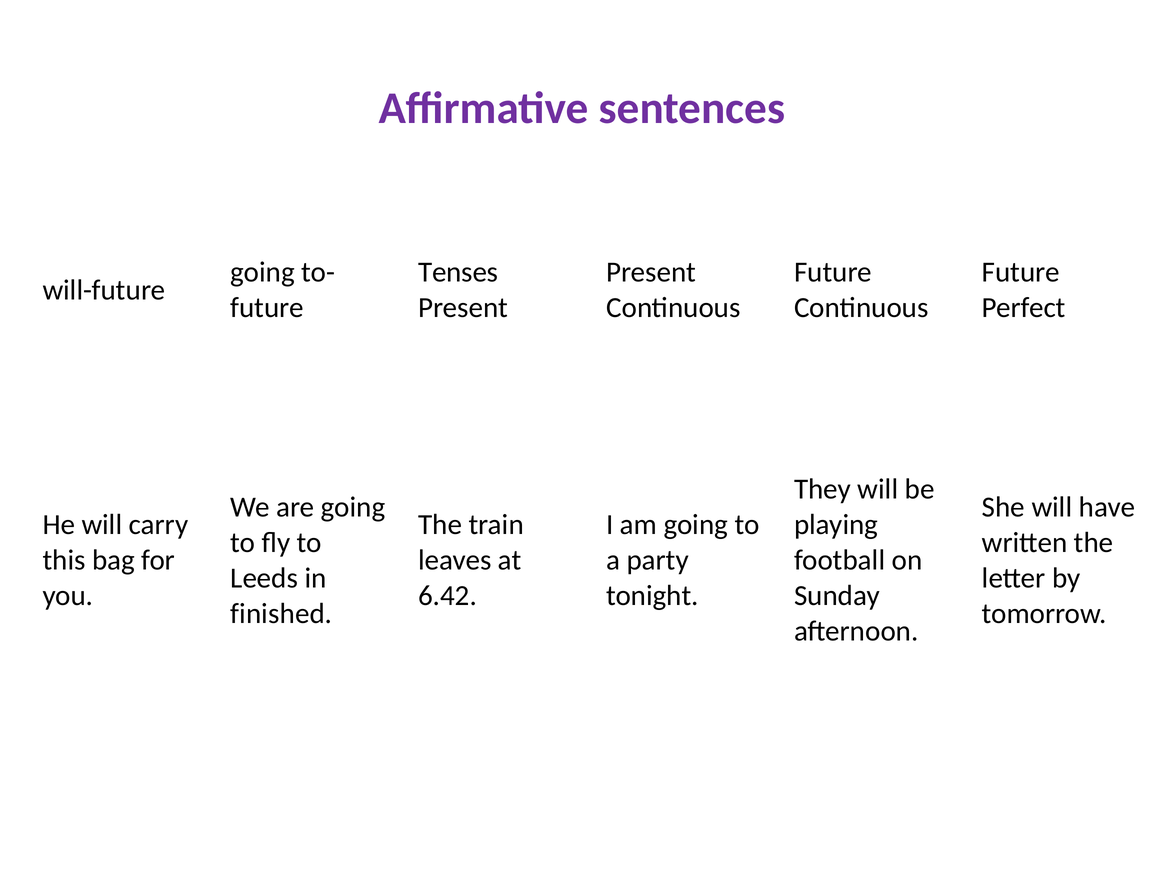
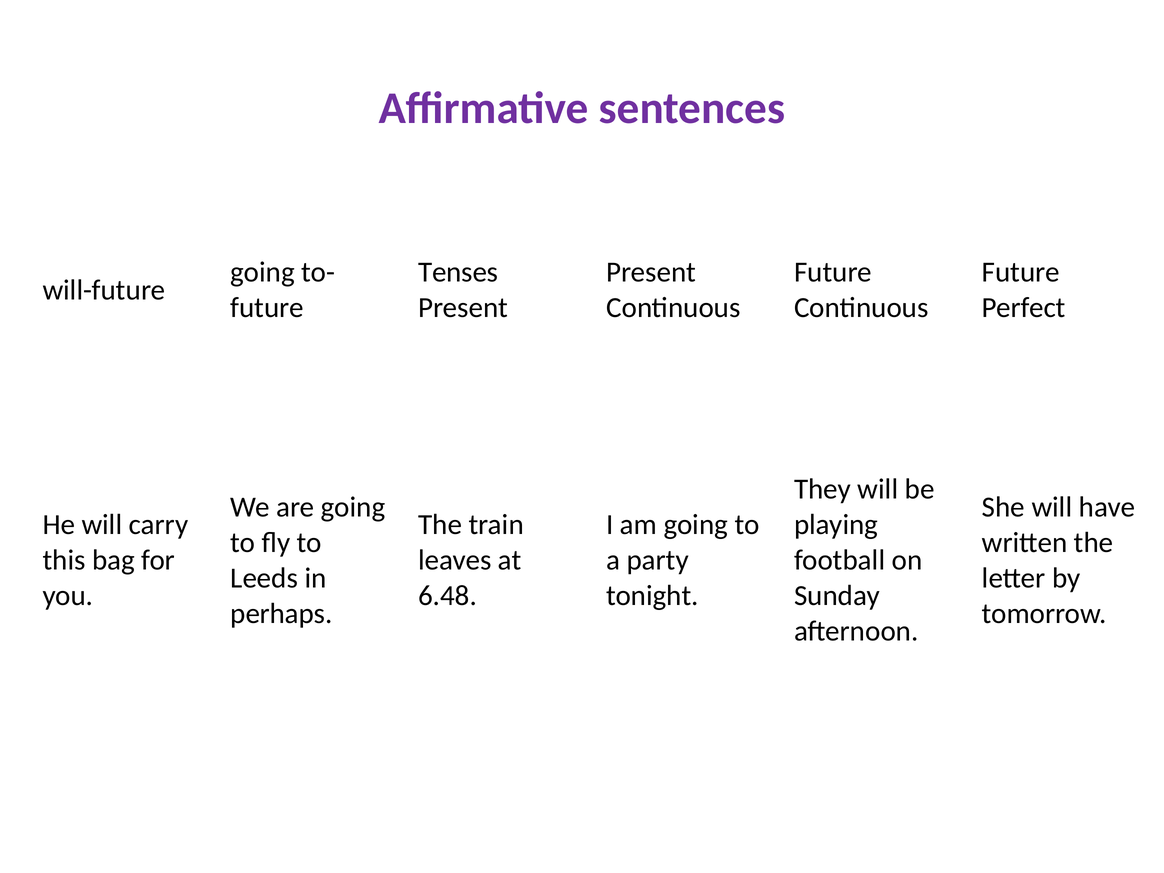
6.42: 6.42 -> 6.48 (448, 596)
finished: finished -> perhaps (281, 614)
